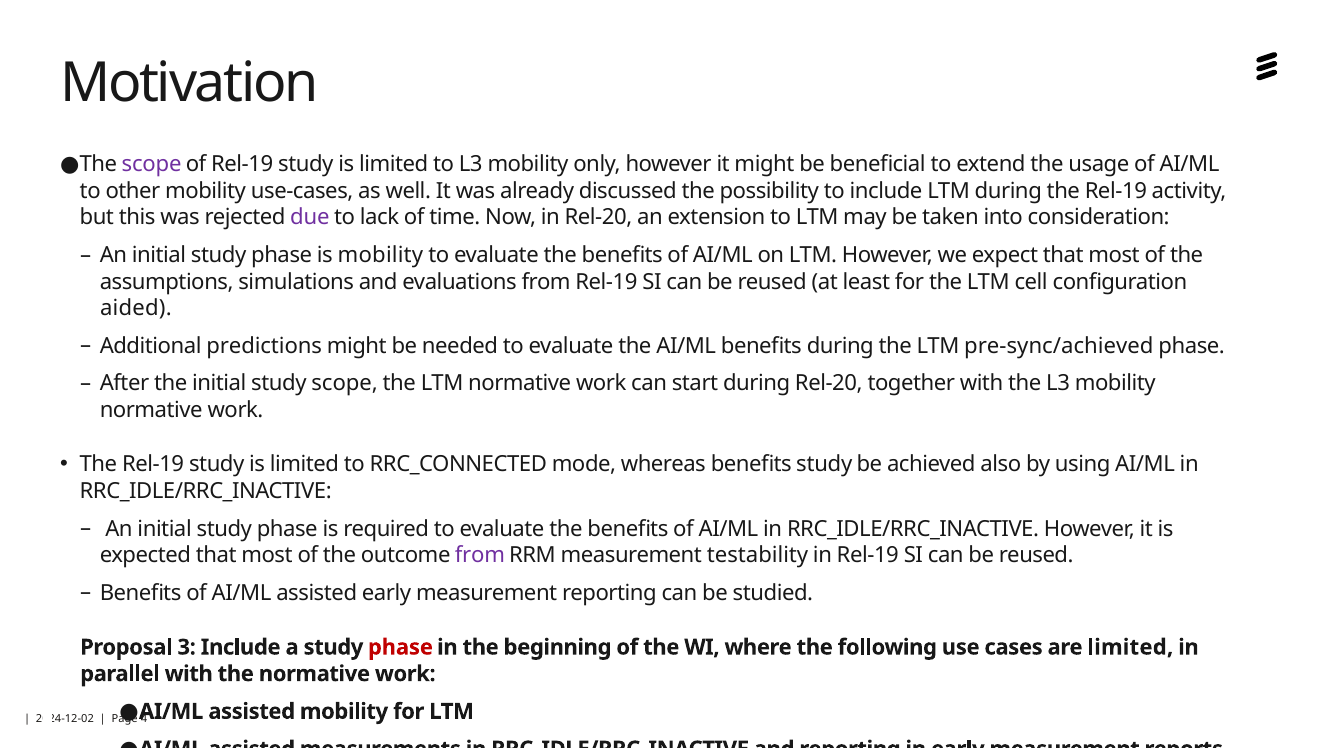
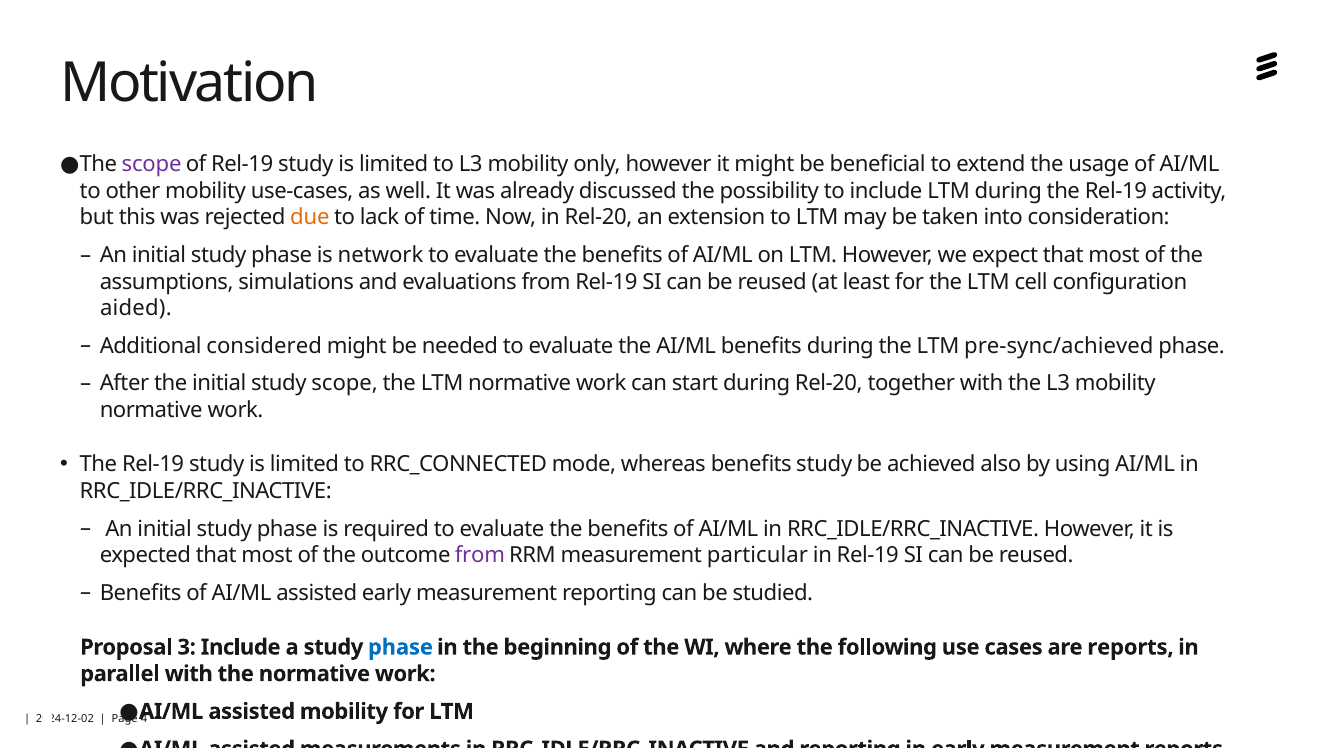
due colour: purple -> orange (310, 217)
is mobility: mobility -> network (381, 255)
predictions: predictions -> considered (264, 346)
testability: testability -> particular (757, 555)
phase colour: red -> blue (400, 647)
are limited: limited -> reports (1131, 647)
